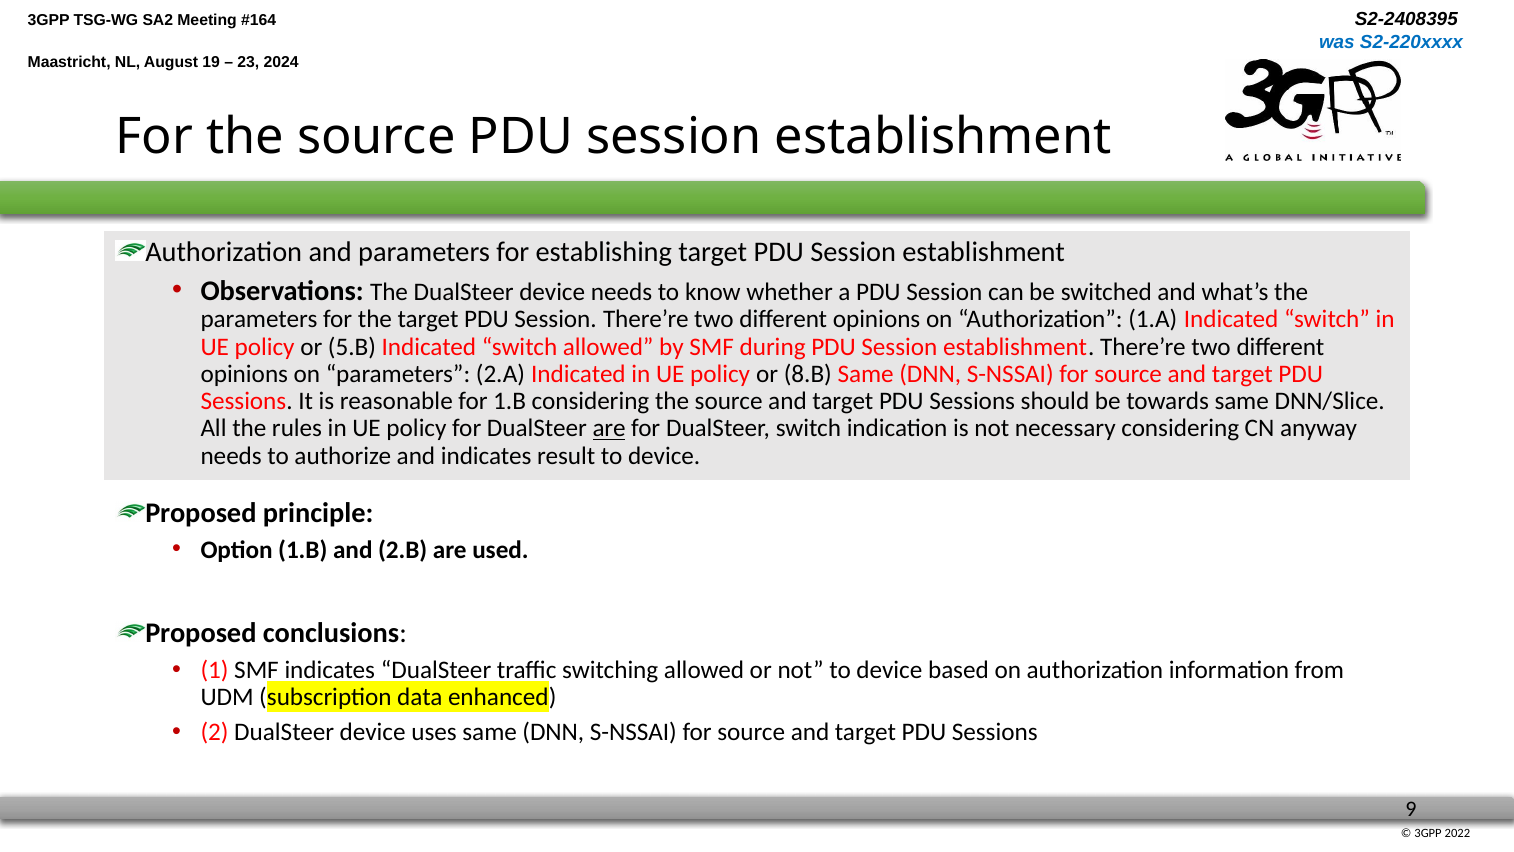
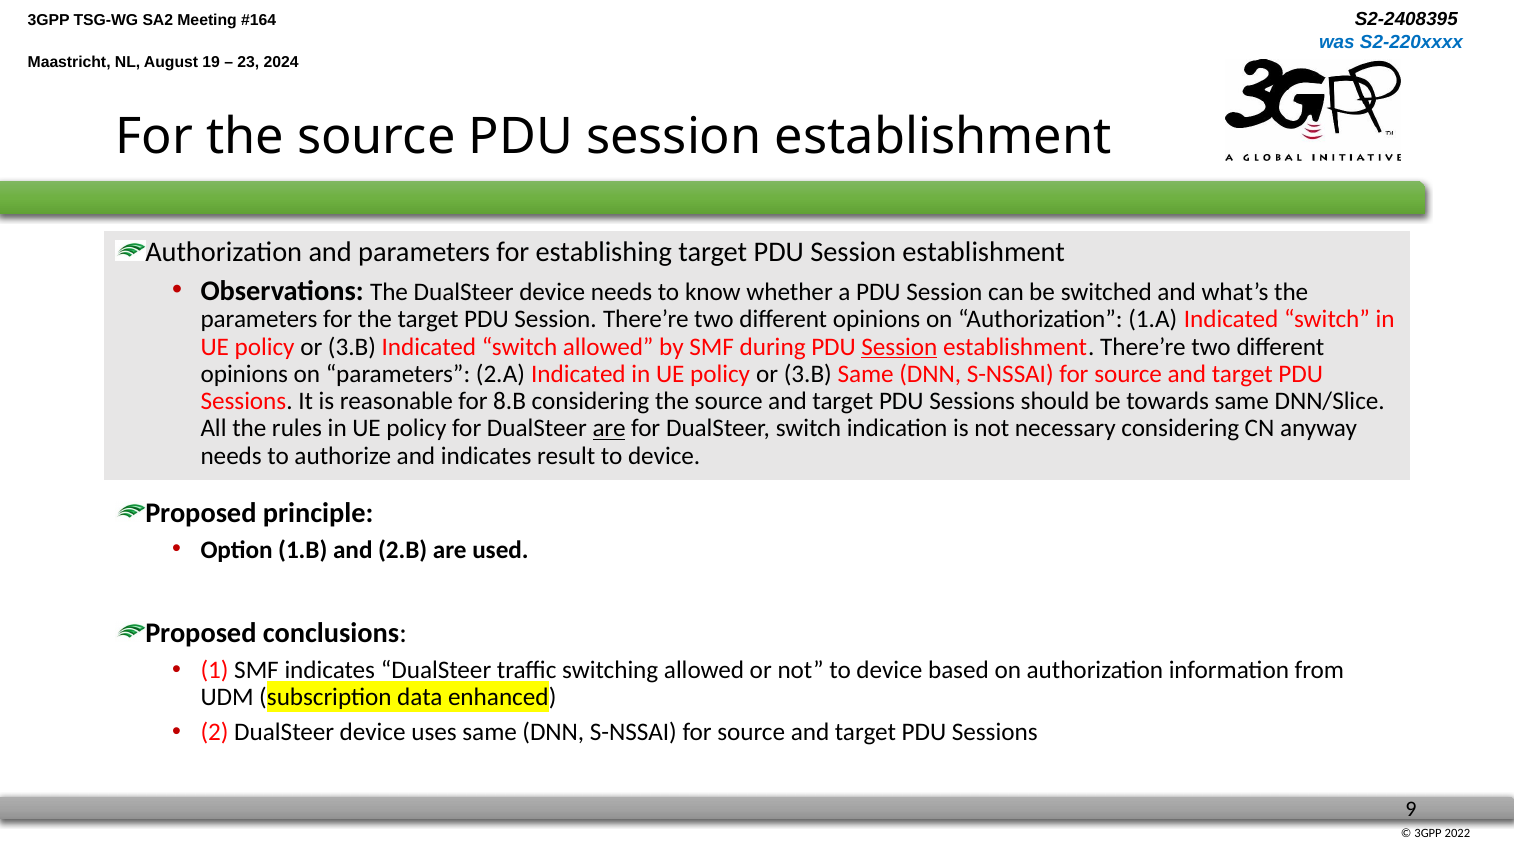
5.B: 5.B -> 3.B (352, 347)
Session underline: none -> present (899, 347)
8.B: 8.B -> 3.B (808, 374)
for 1.B: 1.B -> 8.B (510, 401)
